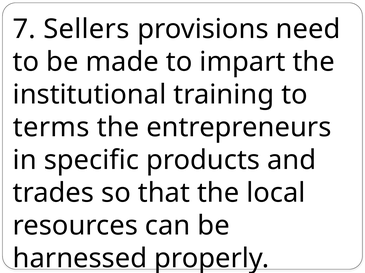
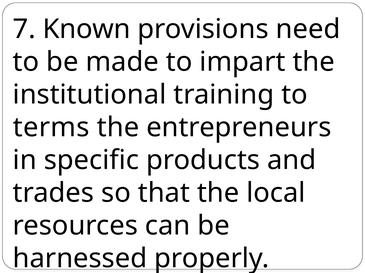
Sellers: Sellers -> Known (87, 29)
